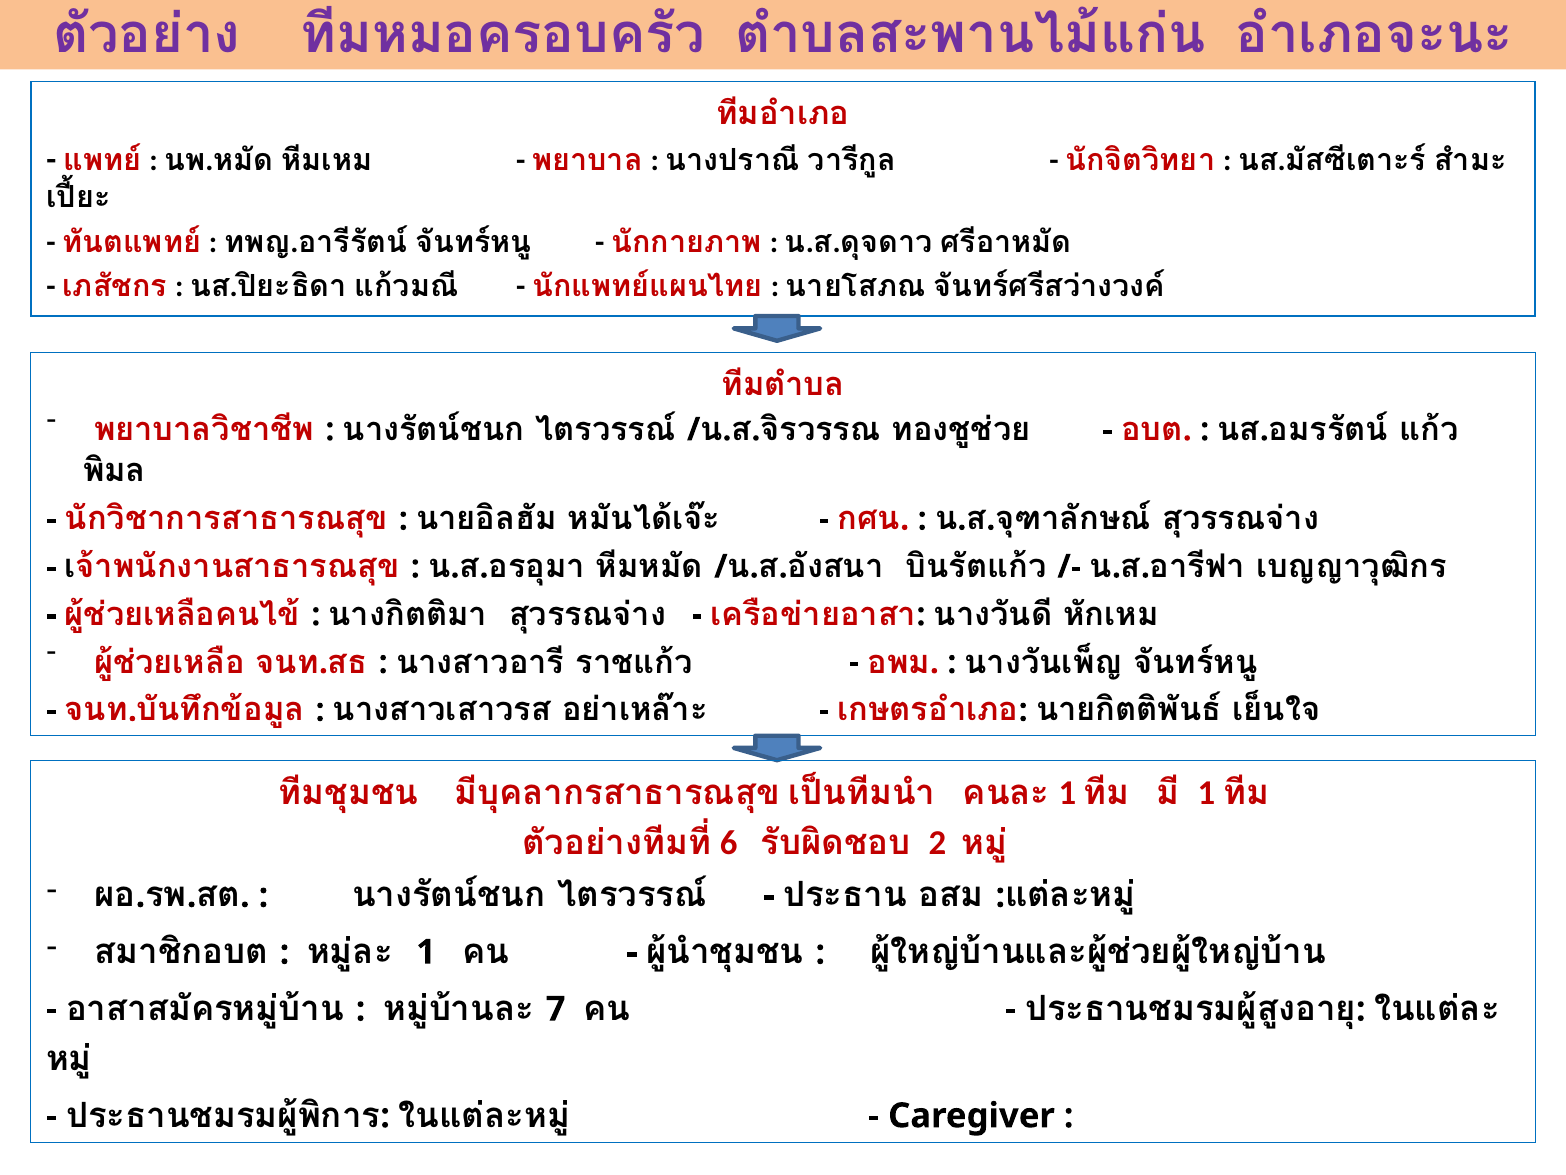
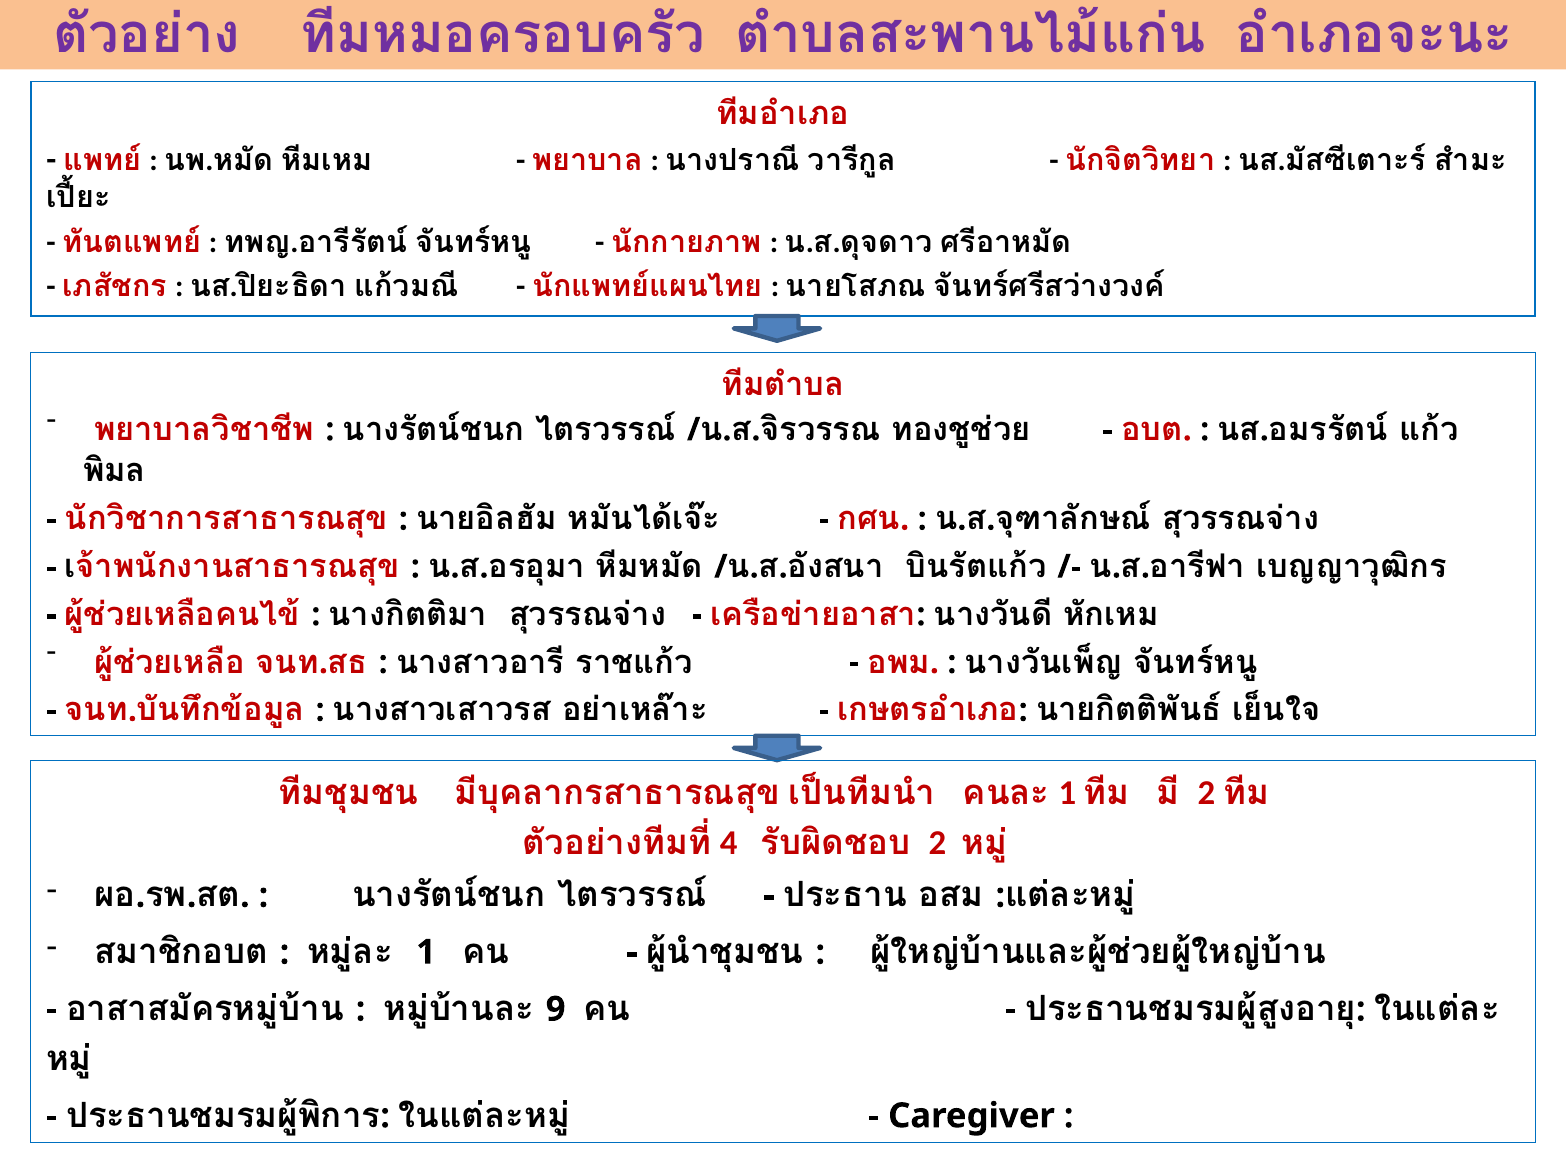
1: 1 -> 2 (1207, 793)
6: 6 -> 4 (729, 843)
7: 7 -> 9 (556, 1009)
